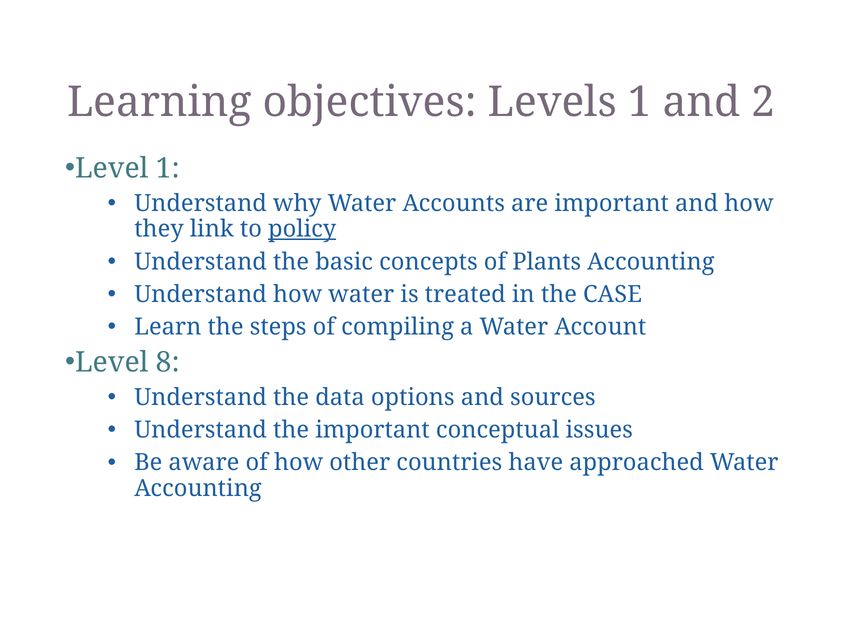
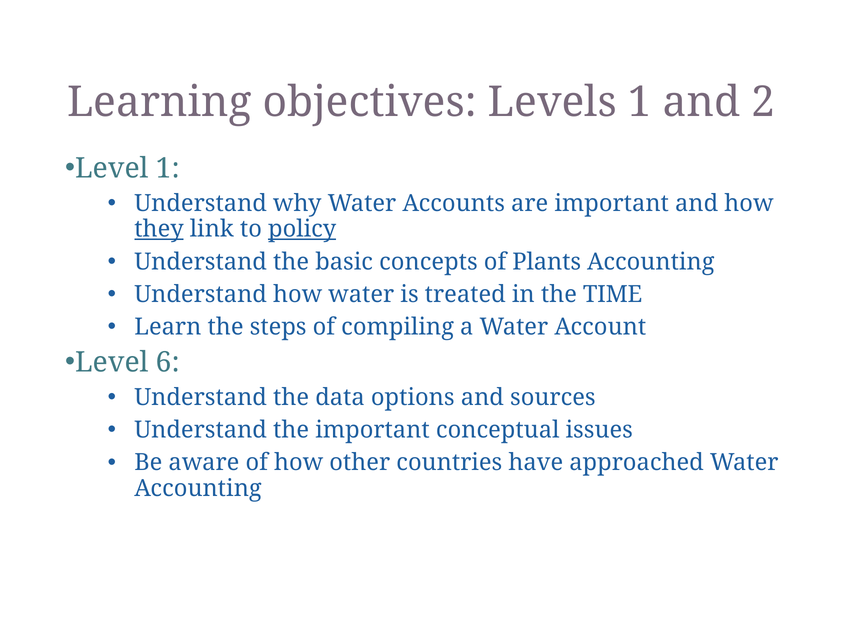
they underline: none -> present (159, 229)
CASE: CASE -> TIME (613, 294)
8: 8 -> 6 (168, 362)
